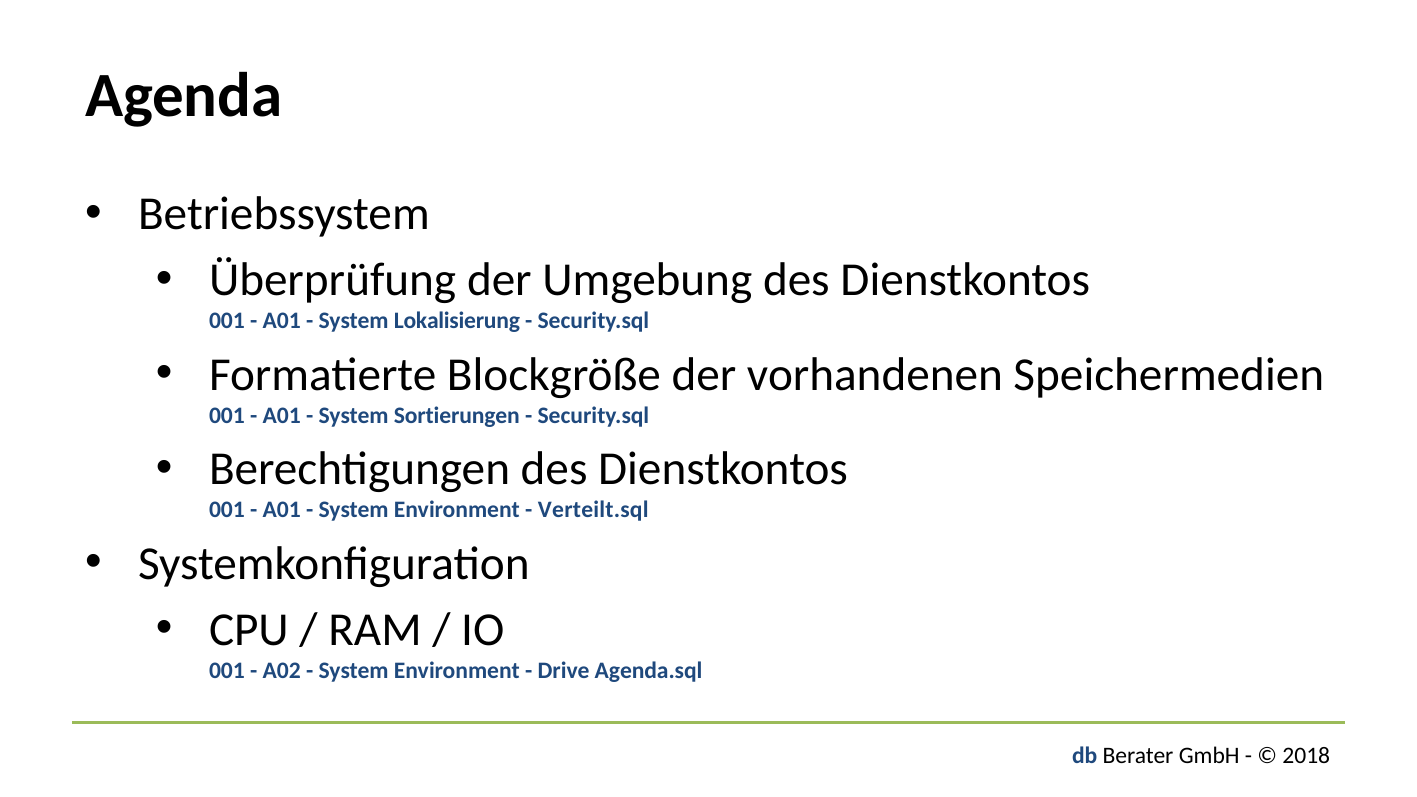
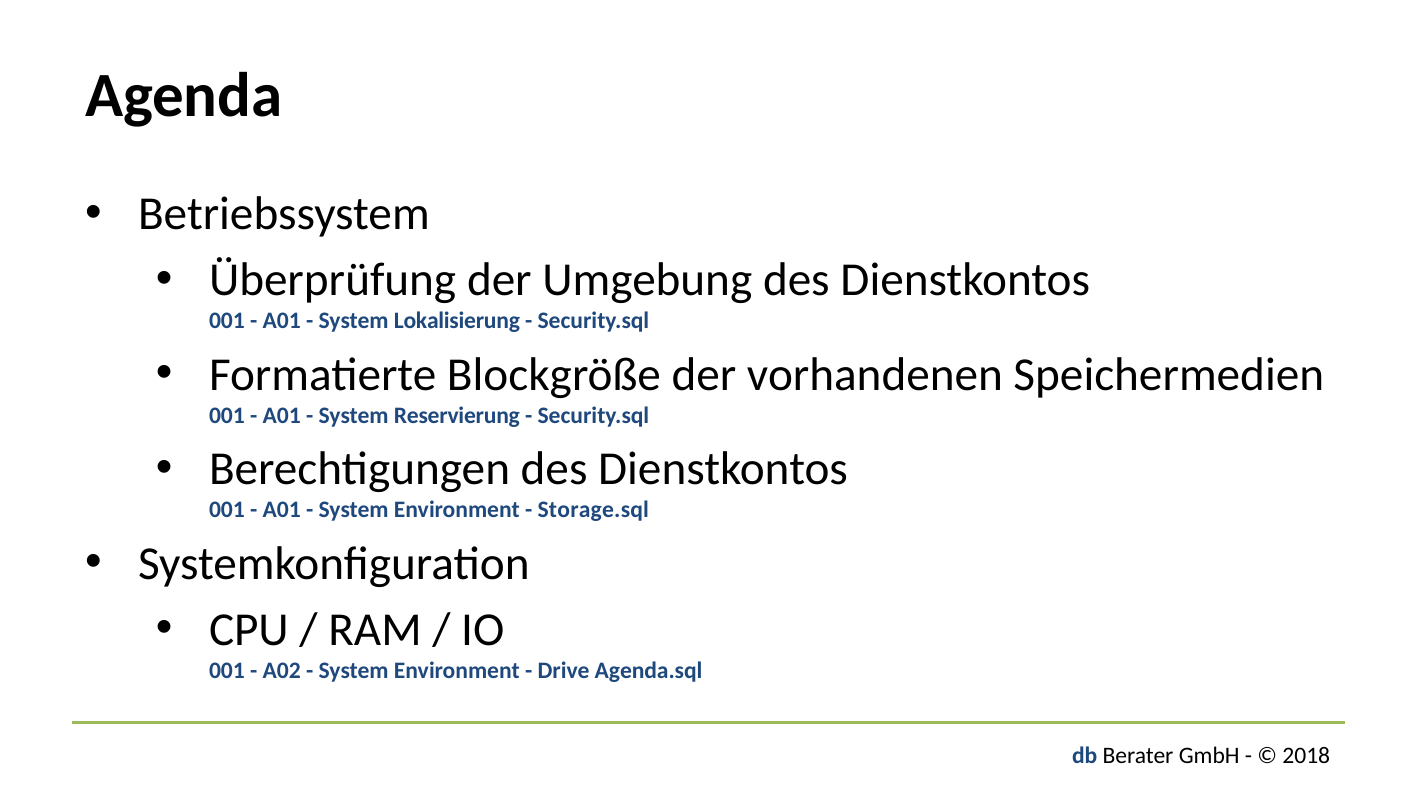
Sortierungen: Sortierungen -> Reservierung (457, 416)
Verteilt.sql: Verteilt.sql -> Storage.sql (593, 510)
